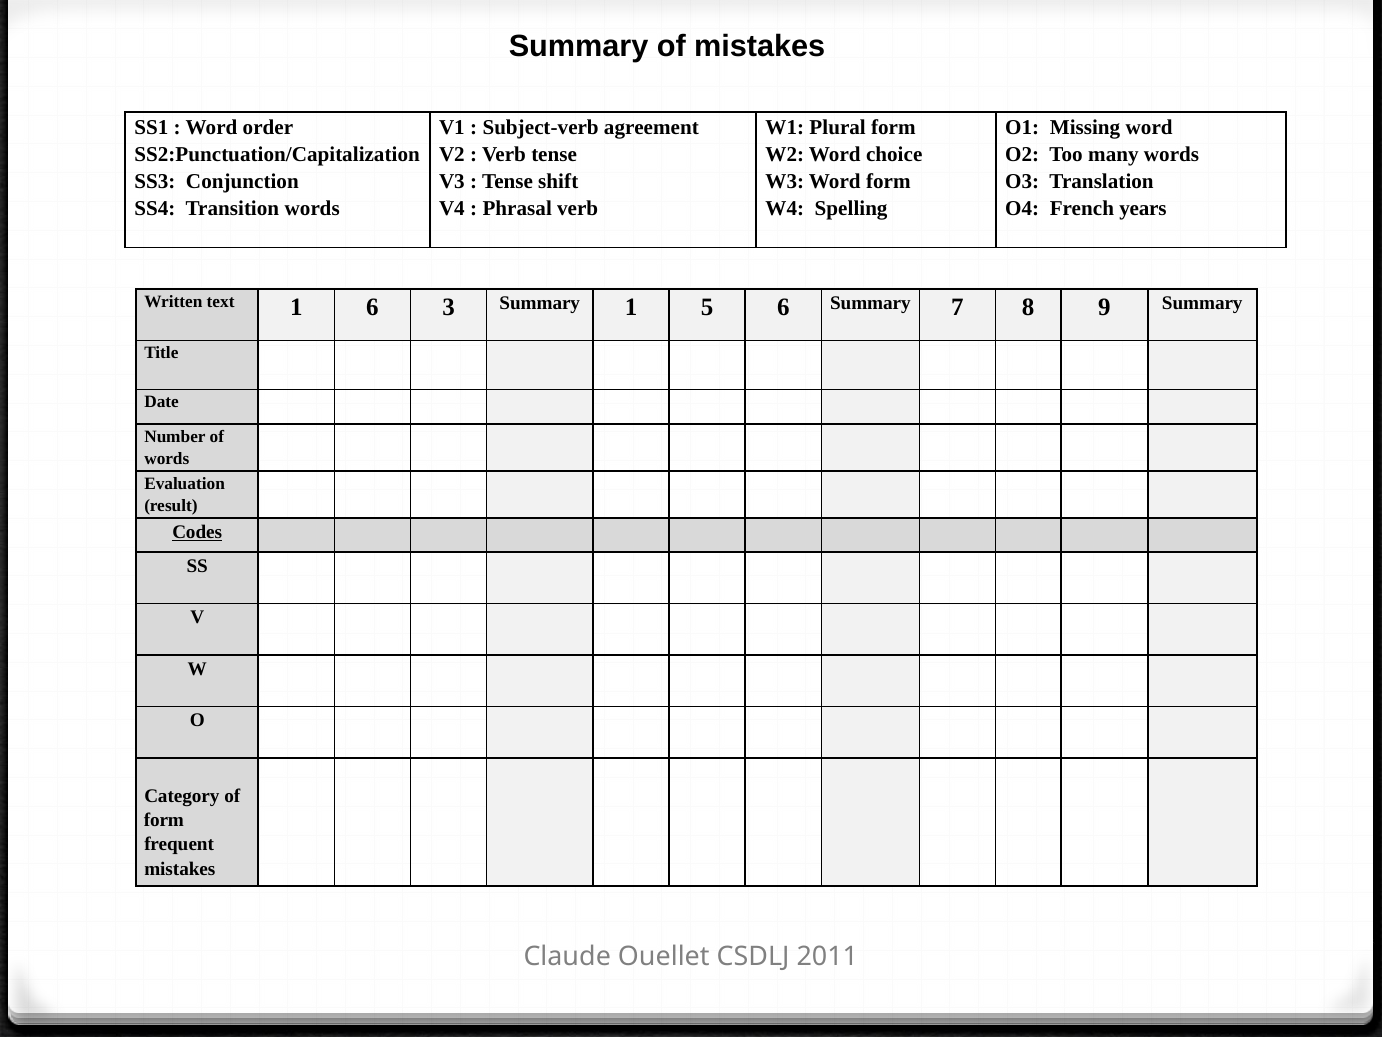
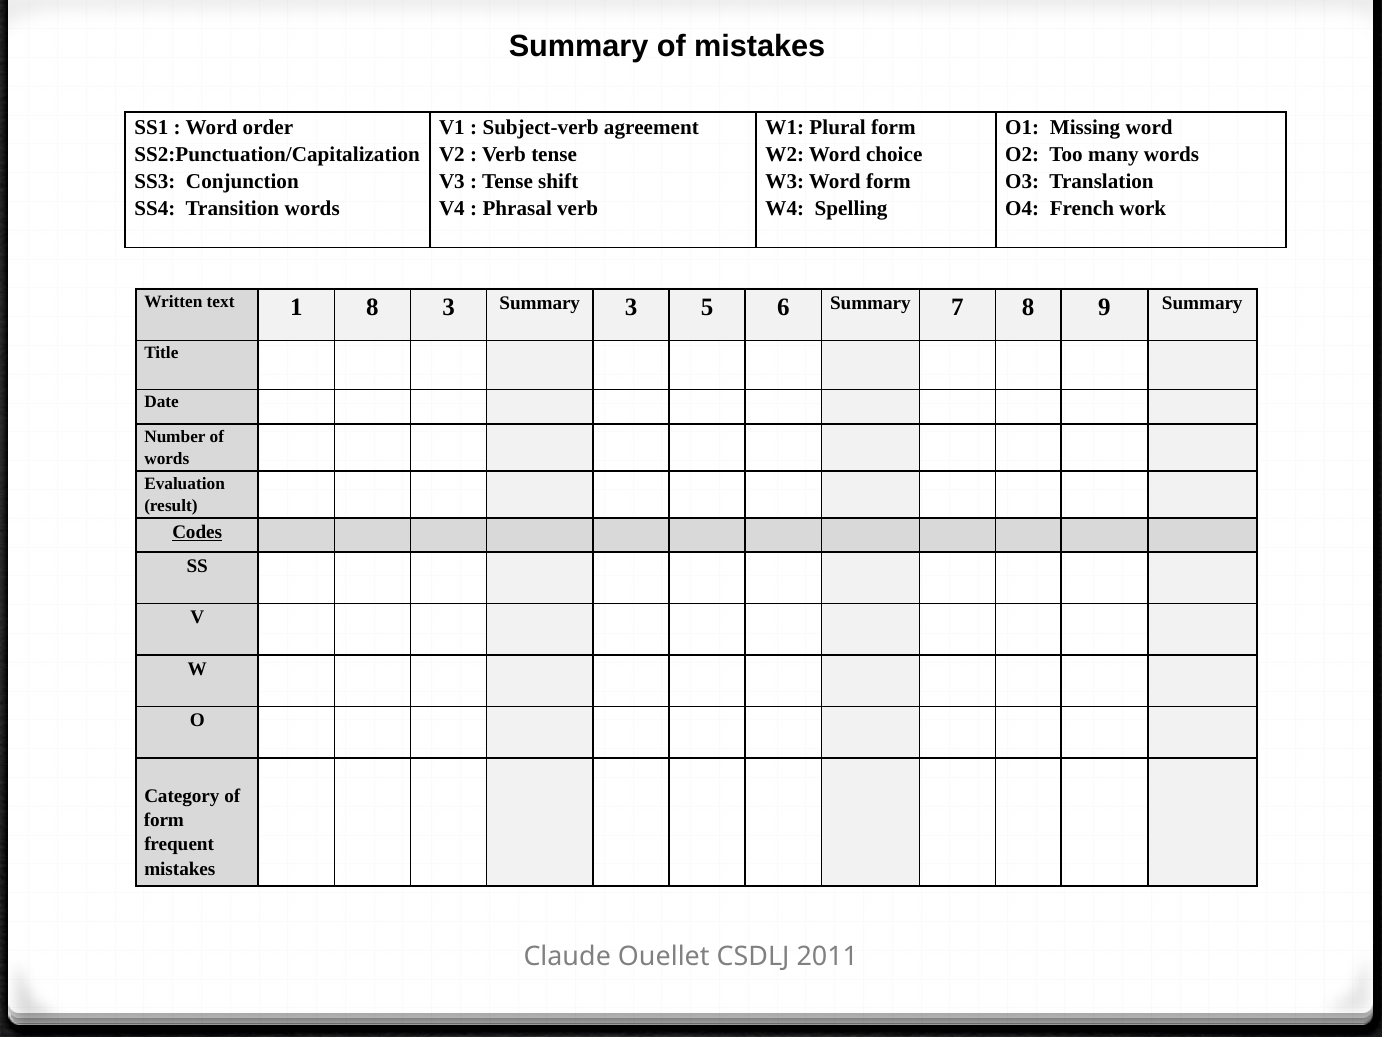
years: years -> work (1143, 209)
1 6: 6 -> 8 (372, 307)
Summary 1: 1 -> 3 (631, 307)
